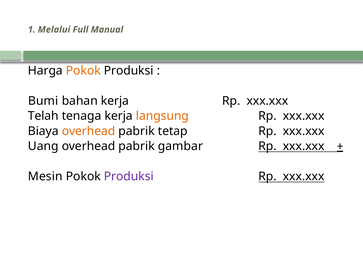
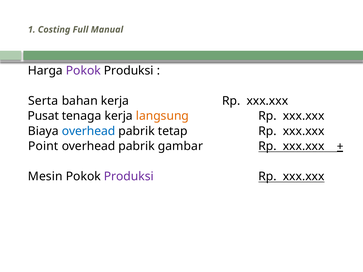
Melalui: Melalui -> Costing (54, 30)
Pokok colour: orange -> purple (83, 71)
Bumi: Bumi -> Serta (43, 101)
Telah: Telah -> Pusat (43, 116)
overhead colour: orange -> blue (89, 131)
Uang: Uang -> Point (43, 146)
